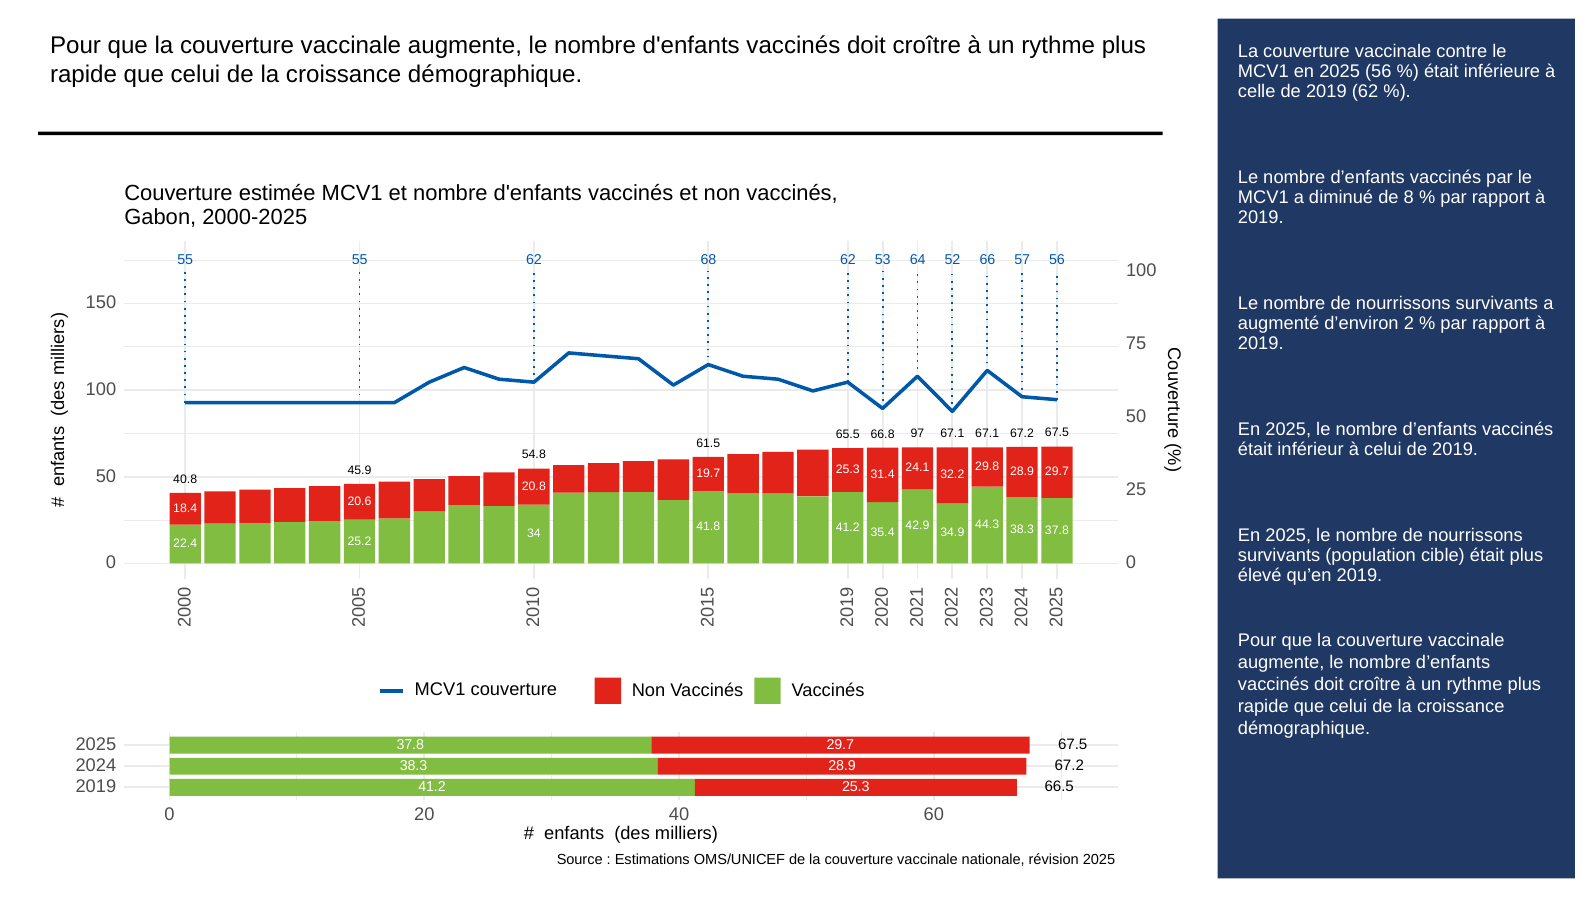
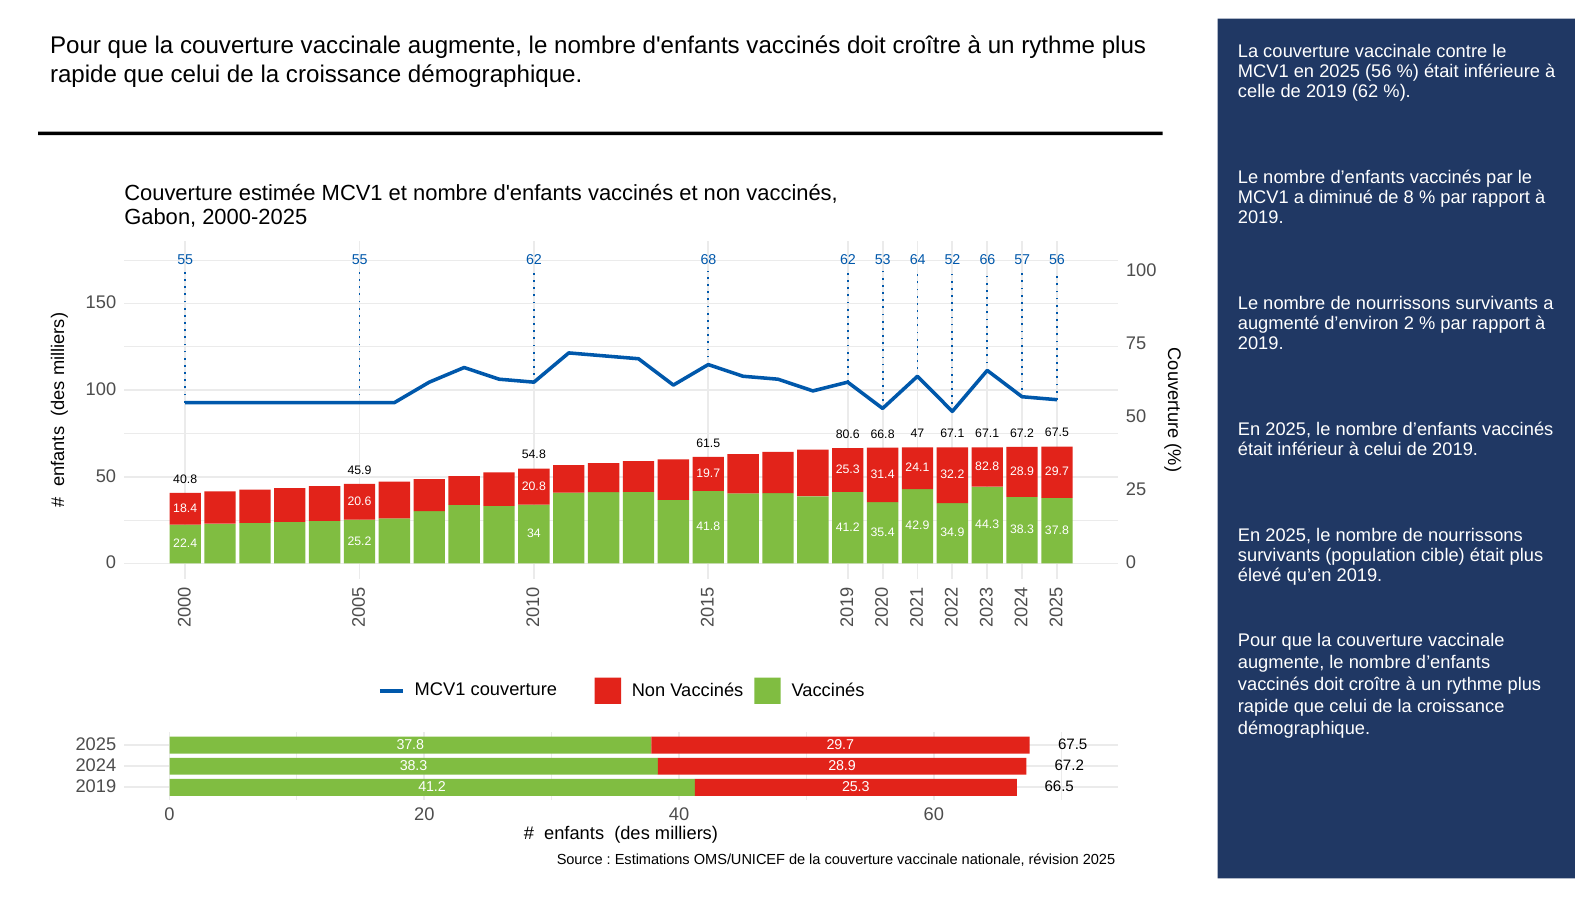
65.5: 65.5 -> 80.6 (848, 435)
97: 97 -> 47 (917, 434)
29.8: 29.8 -> 82.8 (987, 467)
